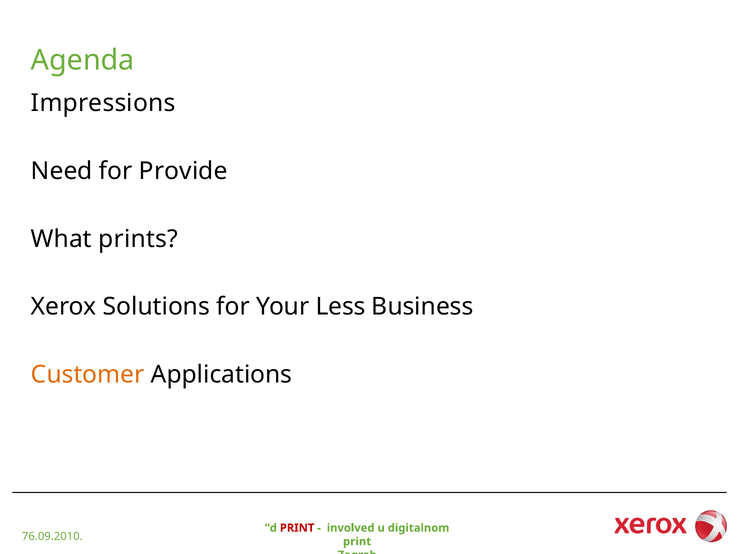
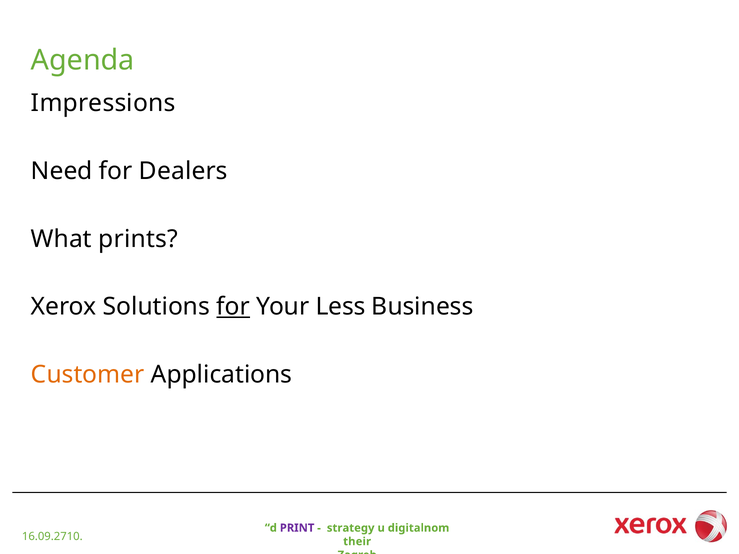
Provide: Provide -> Dealers (183, 171)
for underline: none -> present (233, 307)
PRINT colour: red -> purple (297, 528)
involved: involved -> strategy (351, 528)
76.09.2010: 76.09.2010 -> 16.09.2710 (52, 537)
print: print -> their (357, 542)
